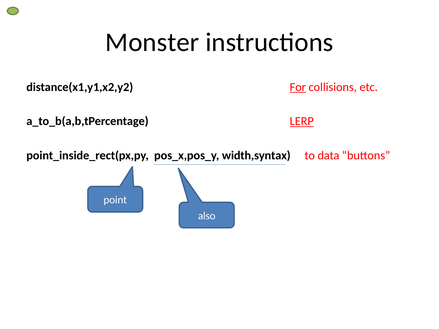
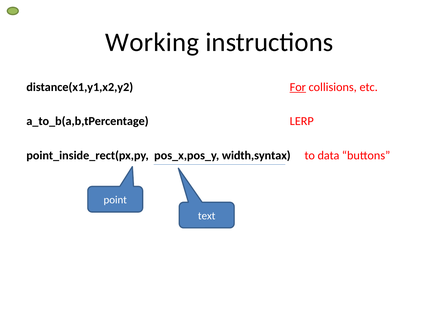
Monster: Monster -> Working (152, 42)
LERP underline: present -> none (302, 121)
also: also -> text (207, 216)
